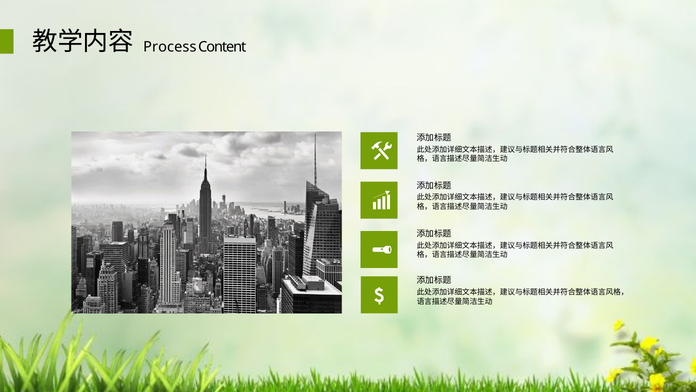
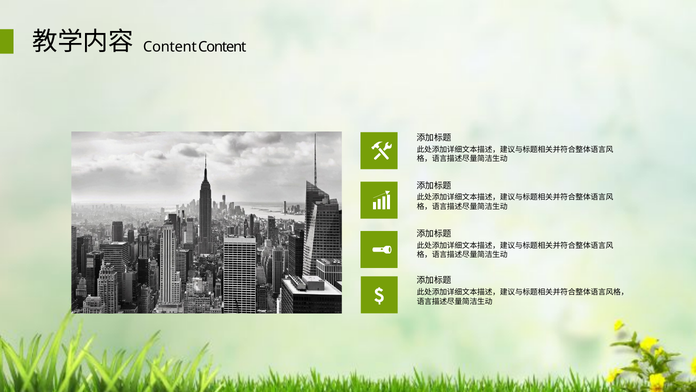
Process: Process -> Content (170, 47)
